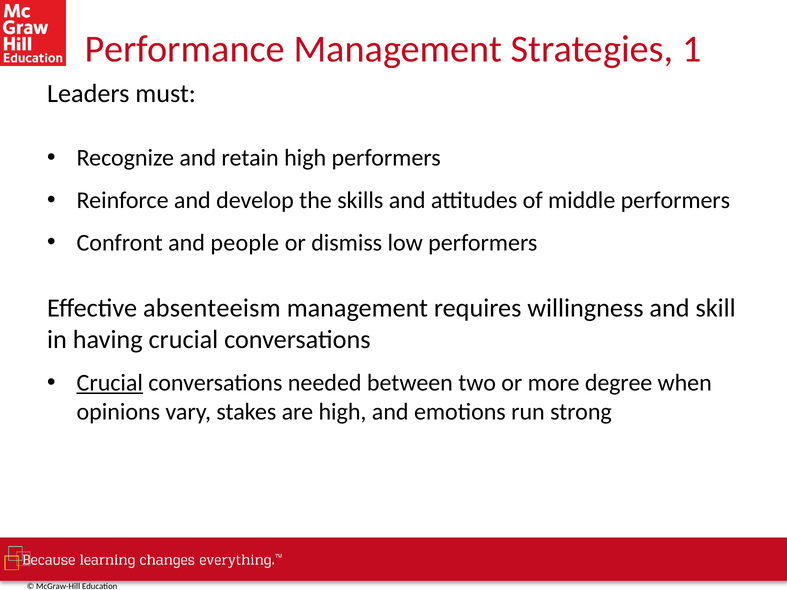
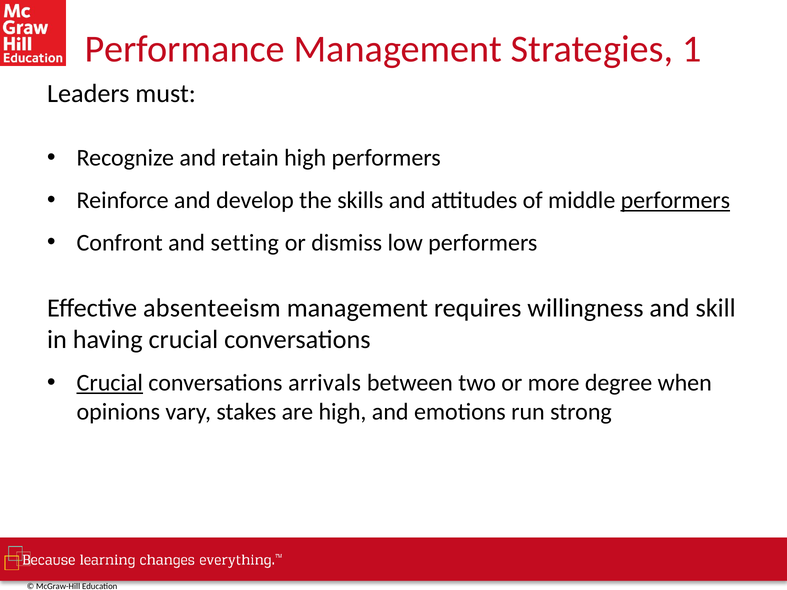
performers underline: none -> present (675, 200)
people: people -> setting (245, 243)
needed: needed -> arrivals (325, 383)
